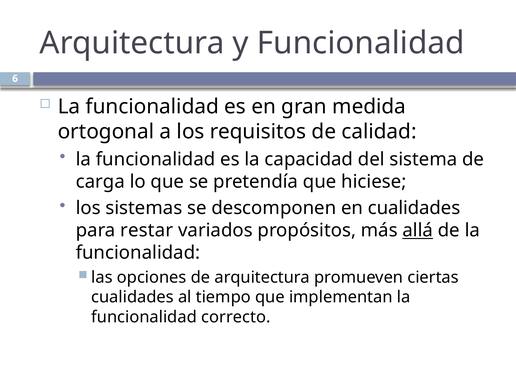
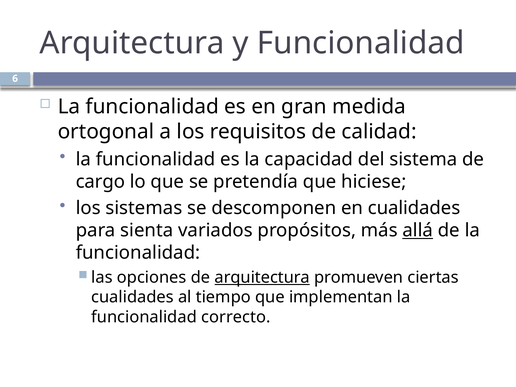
carga: carga -> cargo (100, 182)
restar: restar -> sienta (147, 230)
arquitectura underline: none -> present (262, 277)
